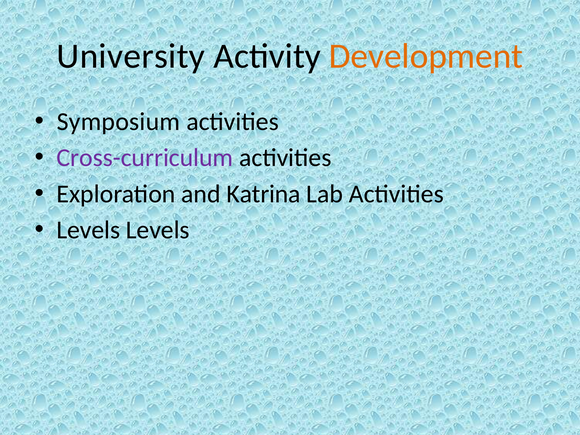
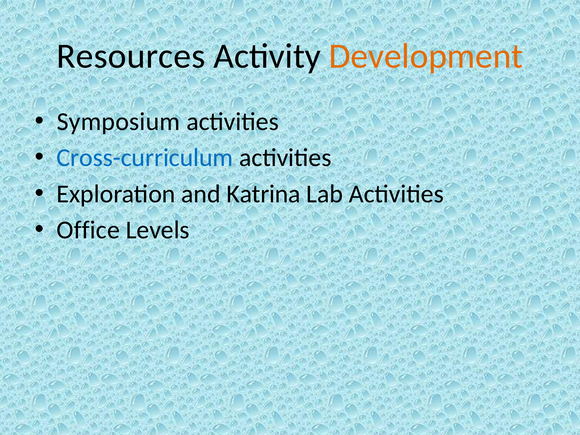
University: University -> Resources (131, 56)
Cross-curriculum colour: purple -> blue (145, 158)
Levels: Levels -> Office (88, 230)
